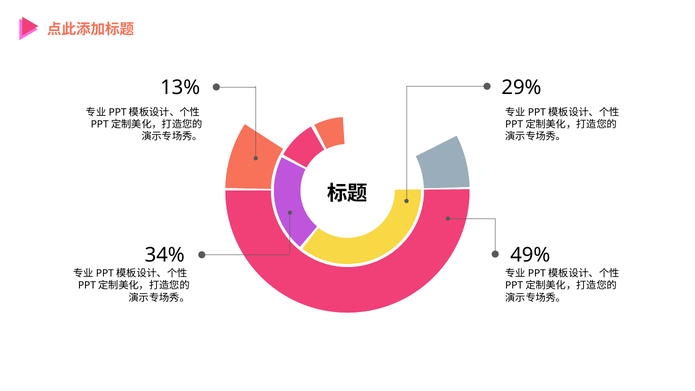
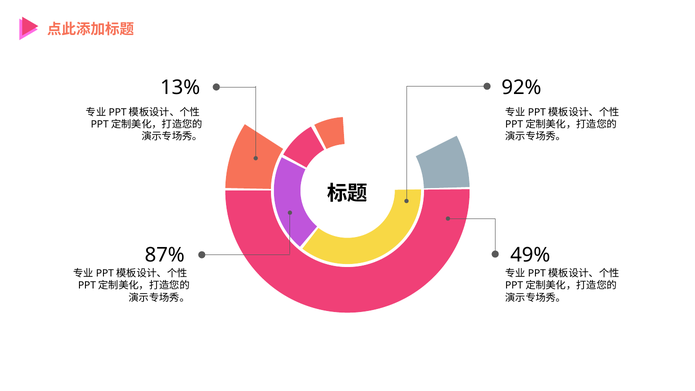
29%: 29% -> 92% (521, 87)
34%: 34% -> 87% (165, 255)
